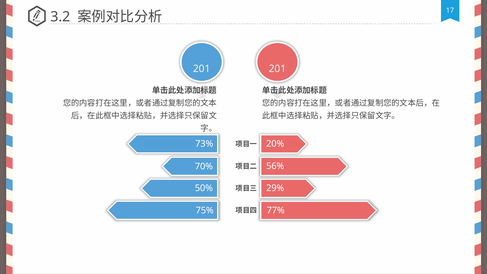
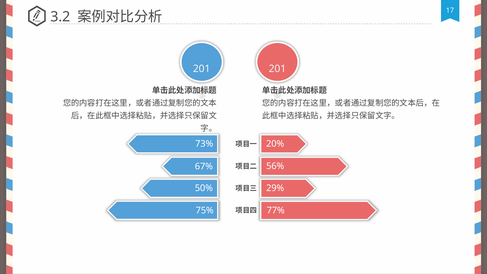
70%: 70% -> 67% (204, 166)
